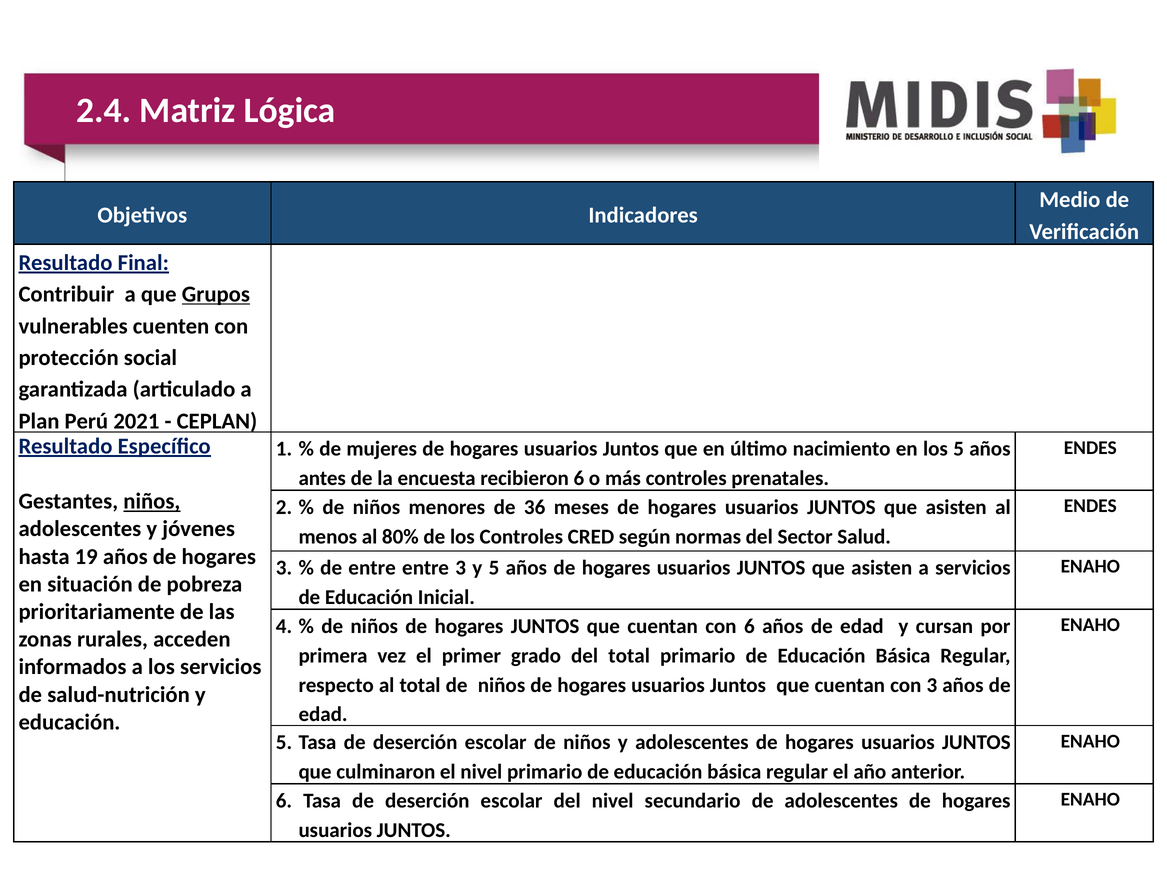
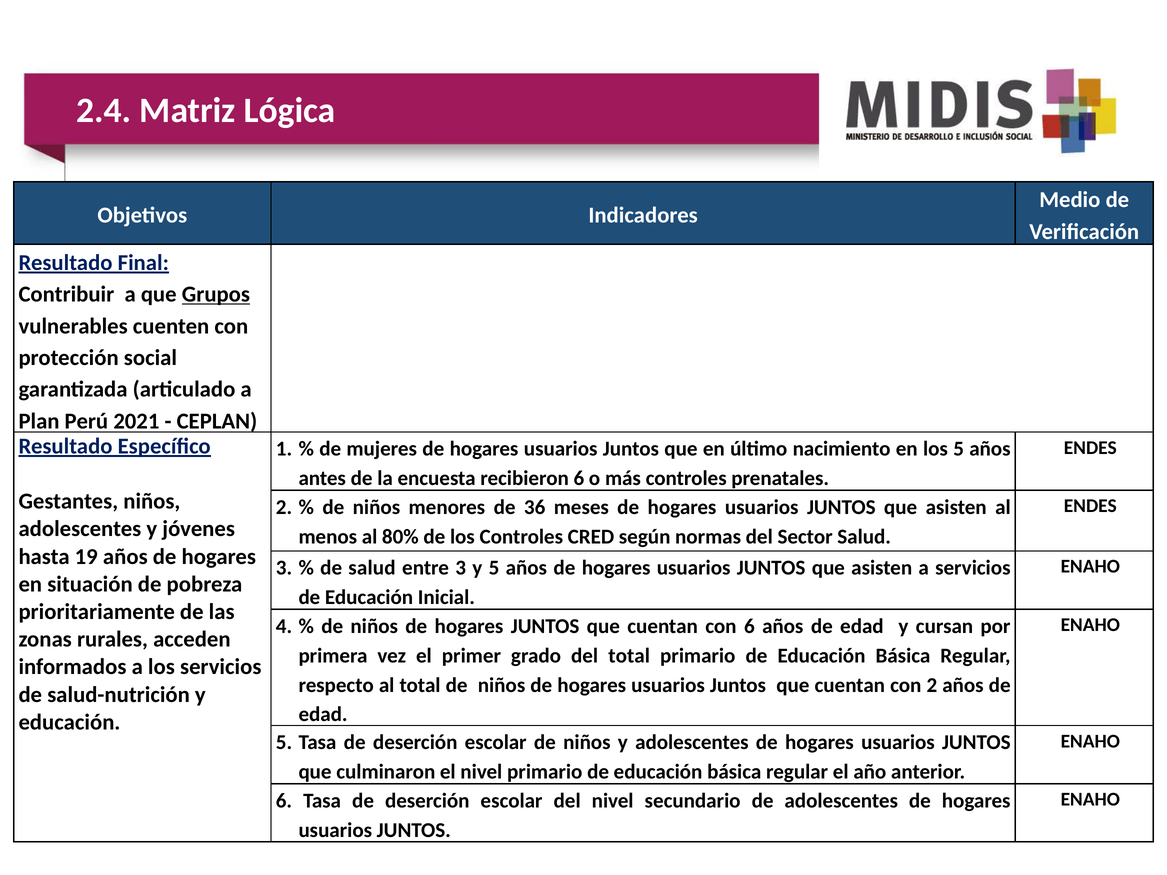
niños underline: present -> none (152, 501)
de entre: entre -> salud (372, 568)
con 3: 3 -> 2 (932, 685)
